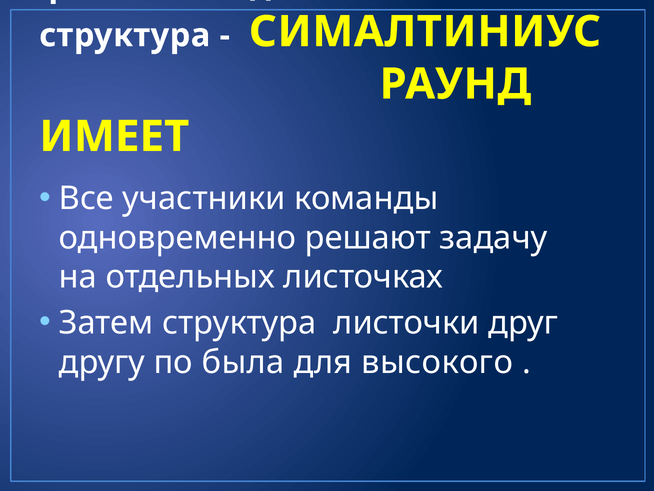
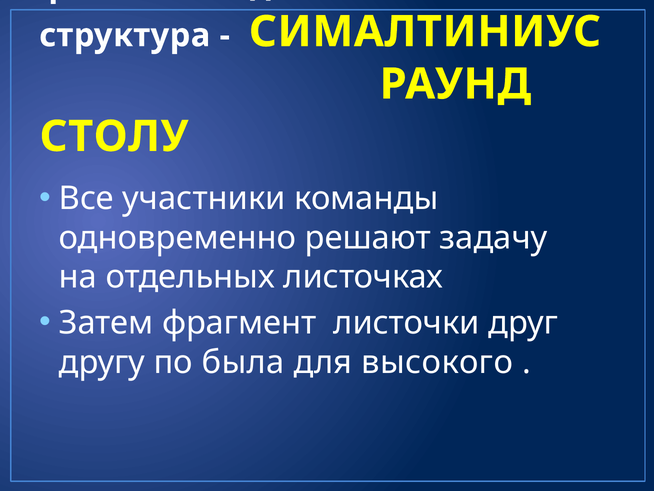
ИМЕЕТ: ИМЕЕТ -> СТОЛУ (114, 136)
Затем структура: структура -> фрагмент (239, 323)
